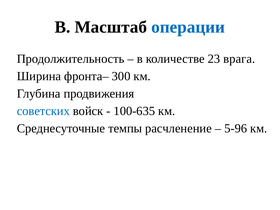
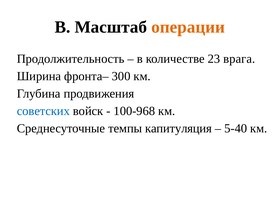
операции colour: blue -> orange (188, 27)
100-635: 100-635 -> 100-968 (134, 111)
расчленение: расчленение -> капитуляция (179, 128)
5-96: 5-96 -> 5-40 (236, 128)
